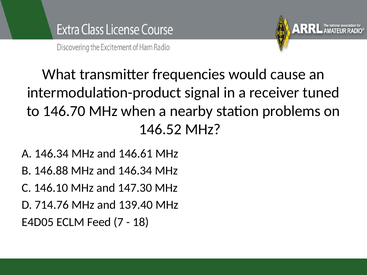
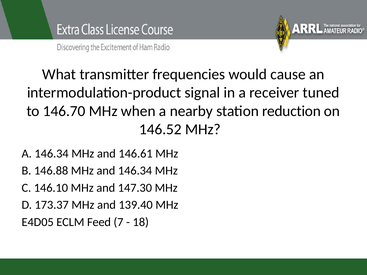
problems: problems -> reduction (291, 111)
714.76: 714.76 -> 173.37 (52, 205)
